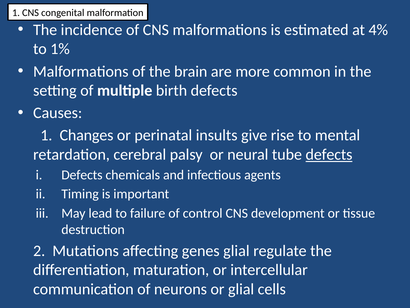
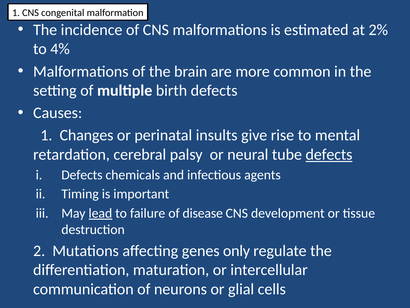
4%: 4% -> 2% (378, 30)
1%: 1% -> 4% (60, 49)
lead underline: none -> present (100, 213)
control: control -> disease (203, 213)
genes glial: glial -> only (237, 250)
